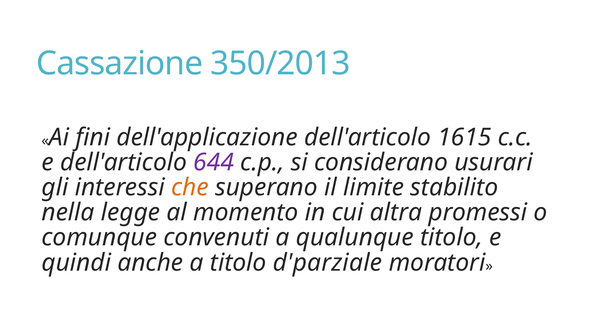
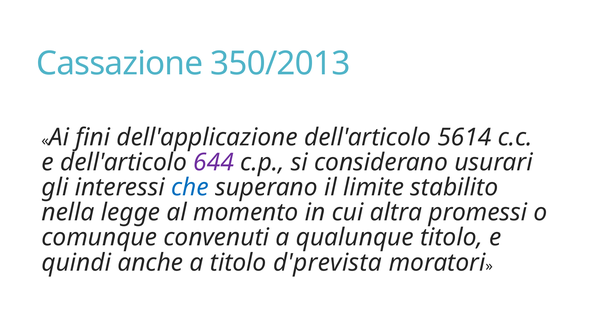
1615: 1615 -> 5614 (464, 137)
che colour: orange -> blue (190, 187)
d'parziale: d'parziale -> d'prevista (327, 263)
